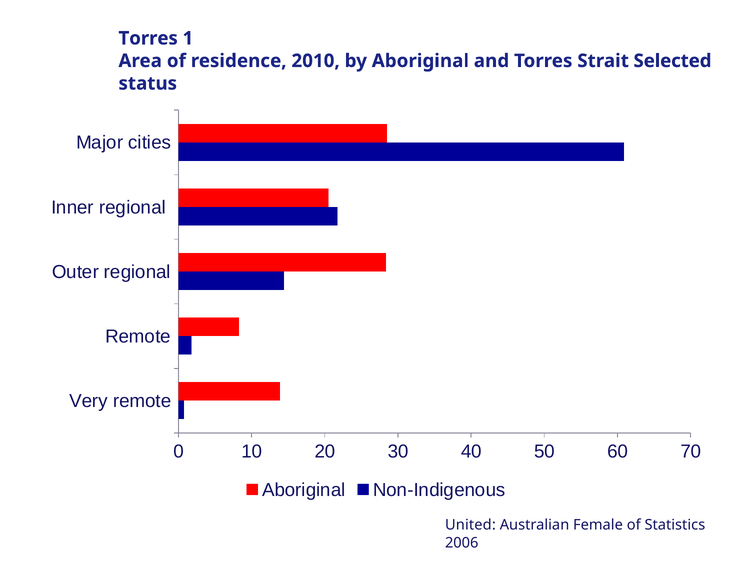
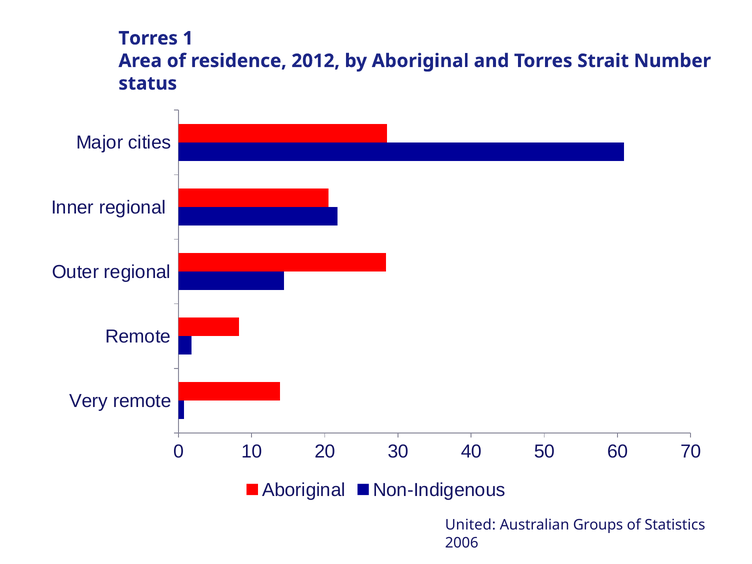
2010: 2010 -> 2012 (316, 61)
Selected: Selected -> Number (672, 61)
Female: Female -> Groups (598, 525)
